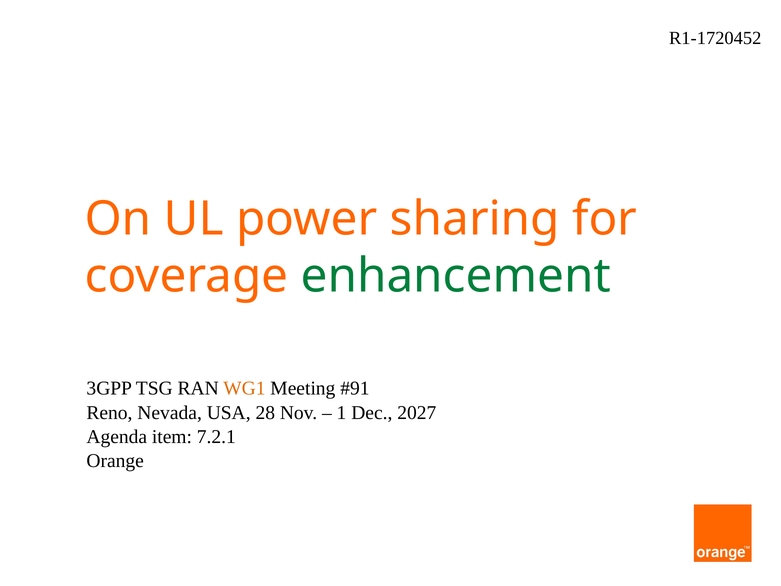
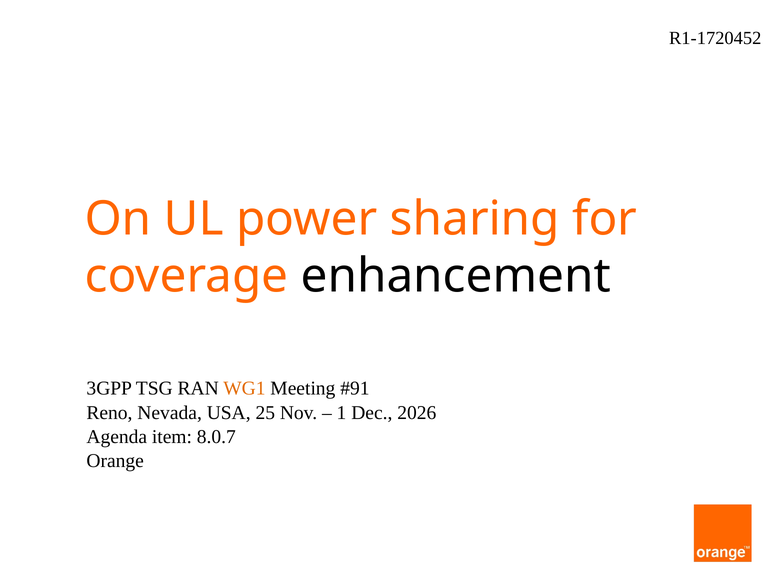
enhancement colour: green -> black (456, 276)
28: 28 -> 25 (265, 412)
2027: 2027 -> 2026 (417, 412)
7.2.1: 7.2.1 -> 8.0.7 (216, 437)
